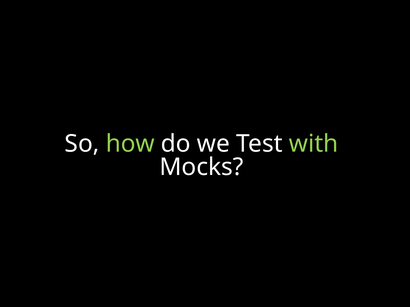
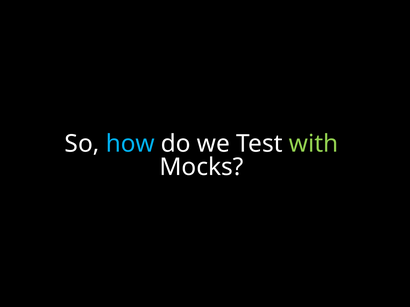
how colour: light green -> light blue (130, 144)
